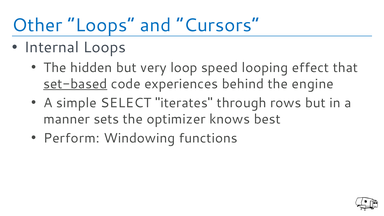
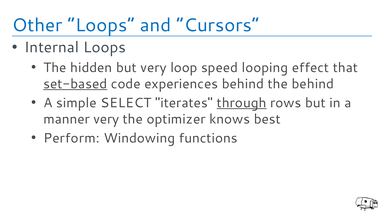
the engine: engine -> behind (313, 84)
through underline: none -> present (242, 103)
manner sets: sets -> very (106, 119)
